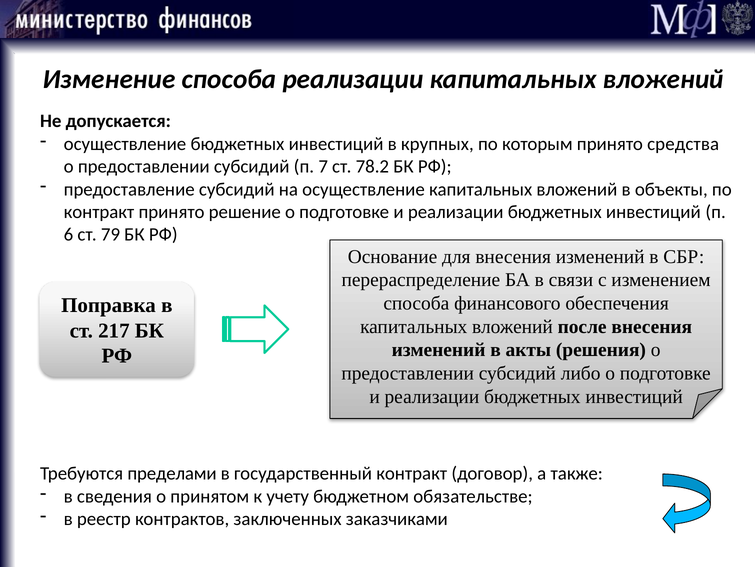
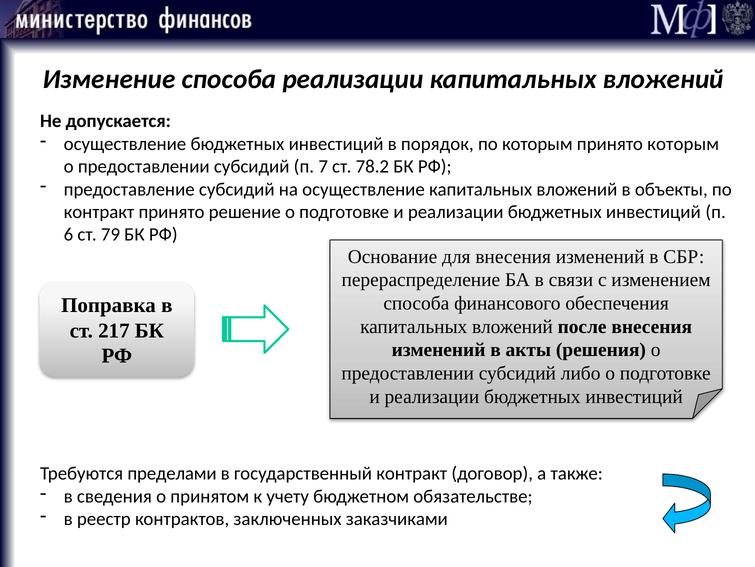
крупных: крупных -> порядок (437, 144)
принято средства: средства -> которым (683, 144)
